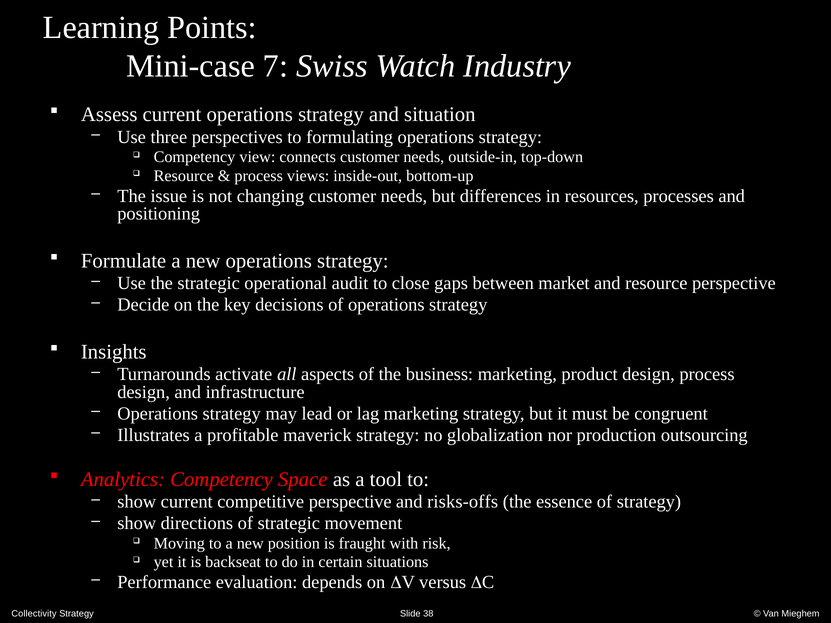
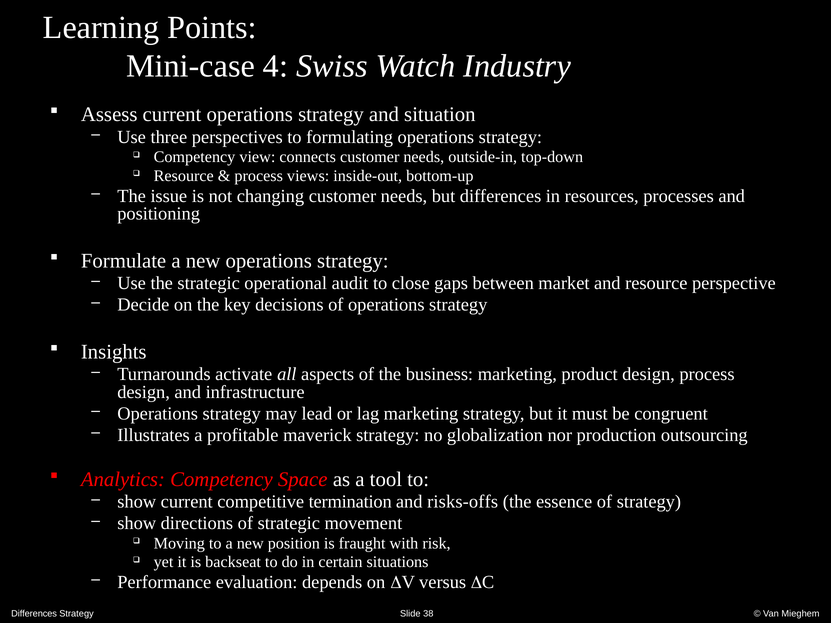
7: 7 -> 4 (275, 66)
competitive perspective: perspective -> termination (350, 502)
Collectivity: Collectivity -> Differences (34, 614)
